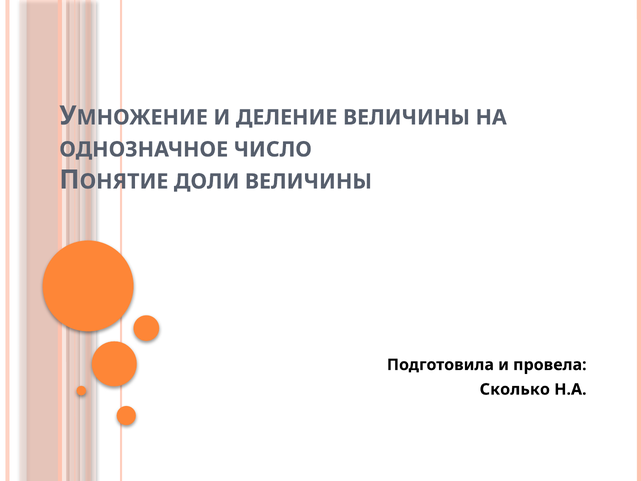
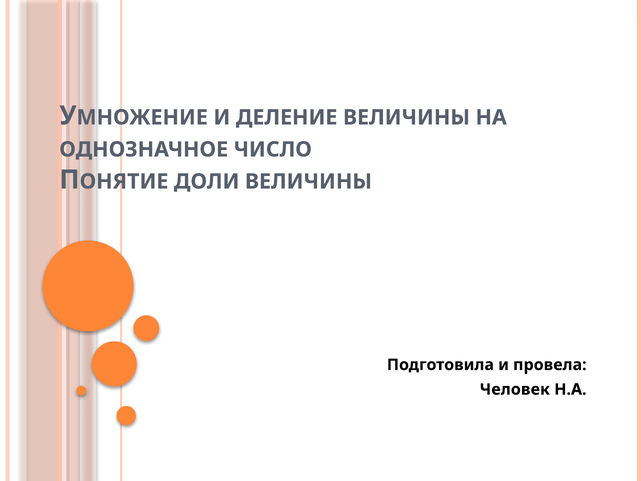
Сколько: Сколько -> Человек (515, 389)
